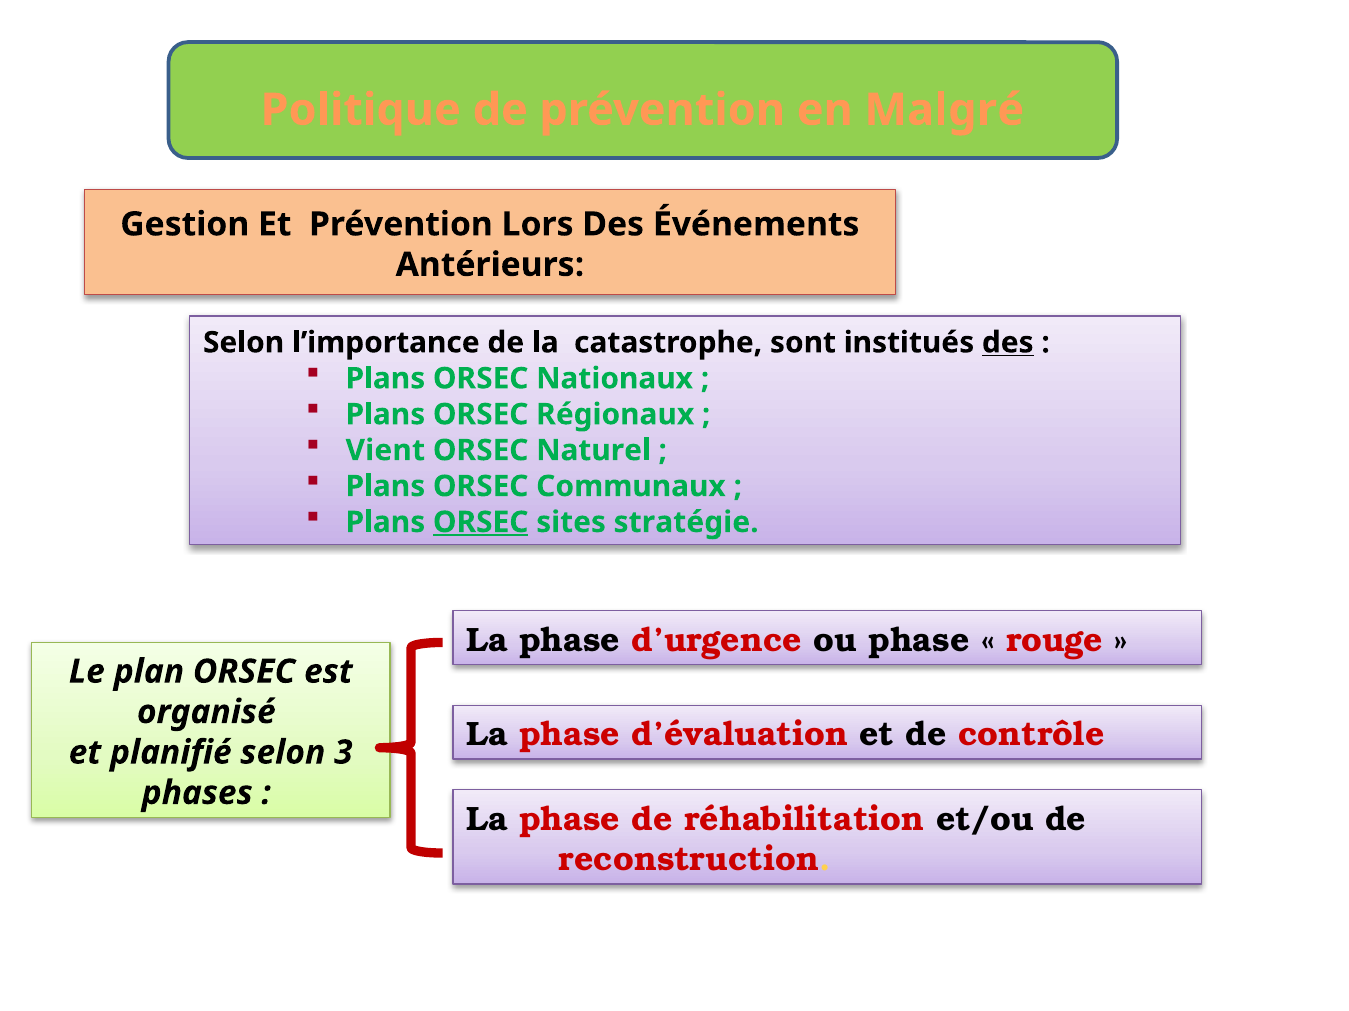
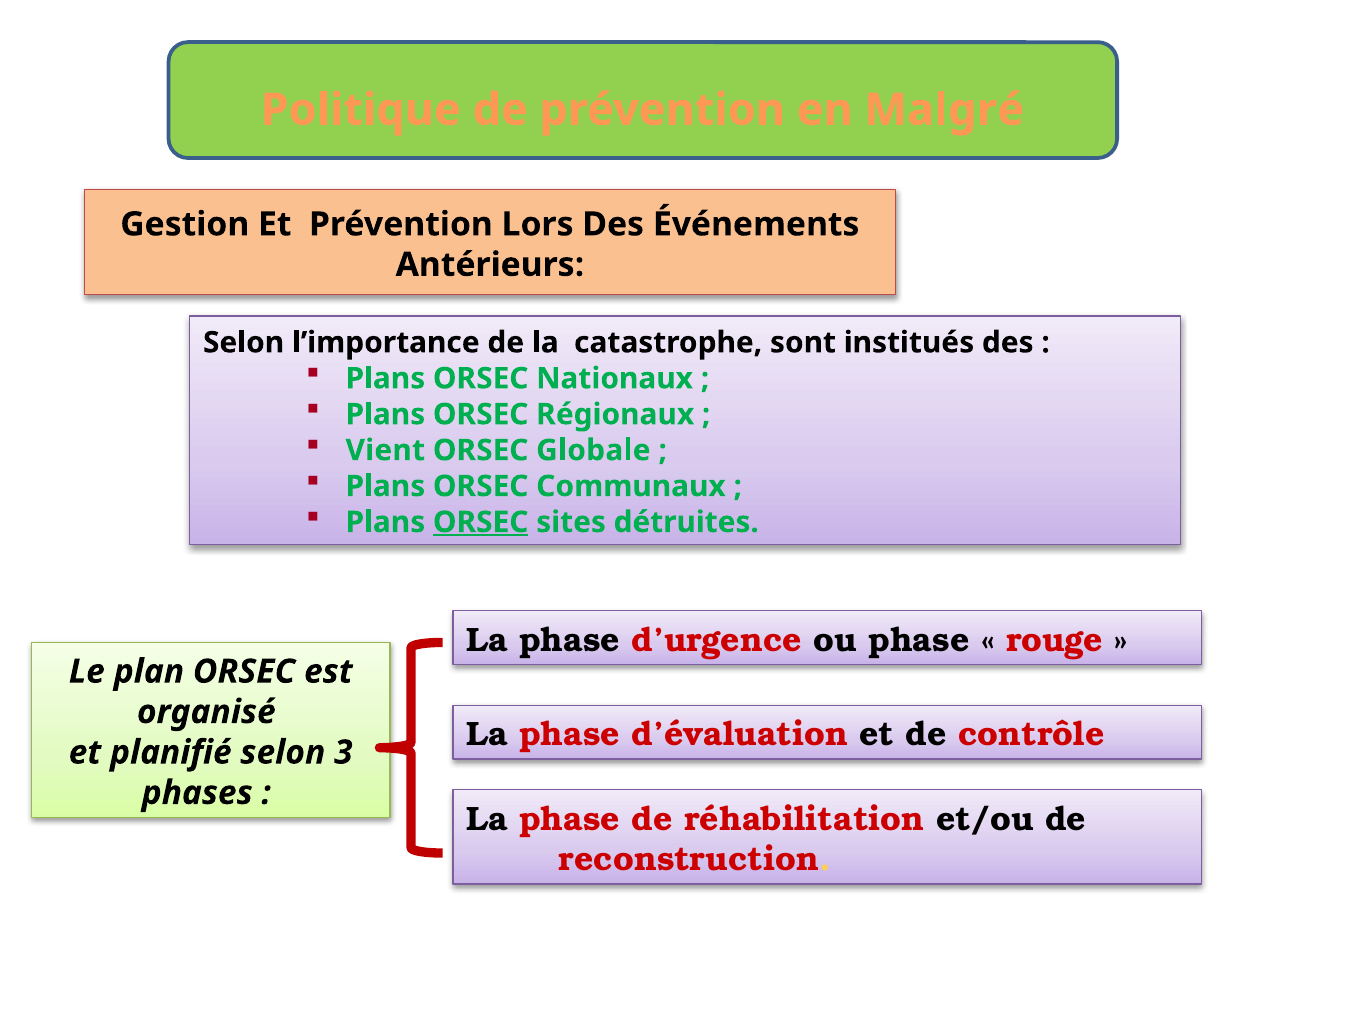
des underline: present -> none (1008, 343)
Naturel: Naturel -> Globale (593, 451)
stratégie: stratégie -> détruites (686, 523)
